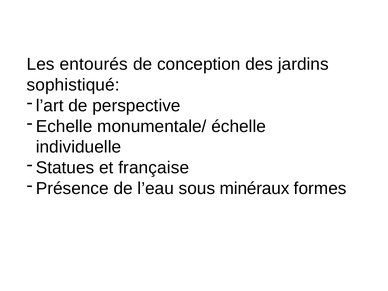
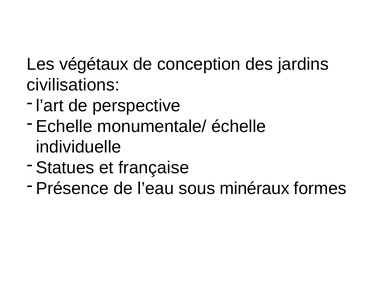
entourés: entourés -> végétaux (94, 64)
sophistiqué: sophistiqué -> civilisations (73, 85)
